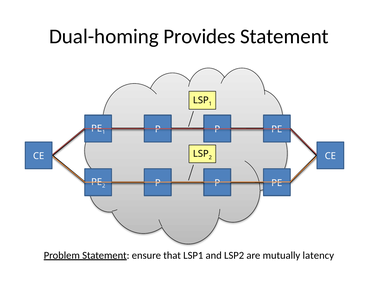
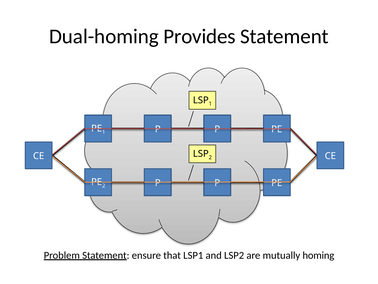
latency: latency -> homing (318, 255)
